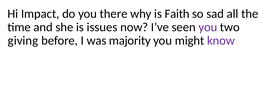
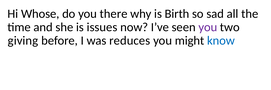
Impact: Impact -> Whose (40, 14)
Faith: Faith -> Birth (177, 14)
majority: majority -> reduces (130, 41)
know colour: purple -> blue (221, 41)
